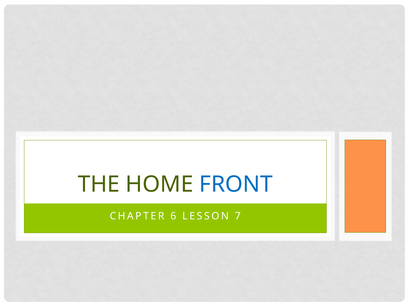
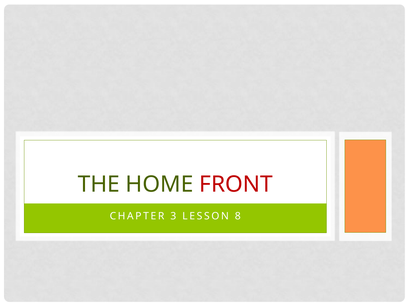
FRONT colour: blue -> red (236, 185)
6: 6 -> 3 (173, 217)
7: 7 -> 8 (238, 217)
